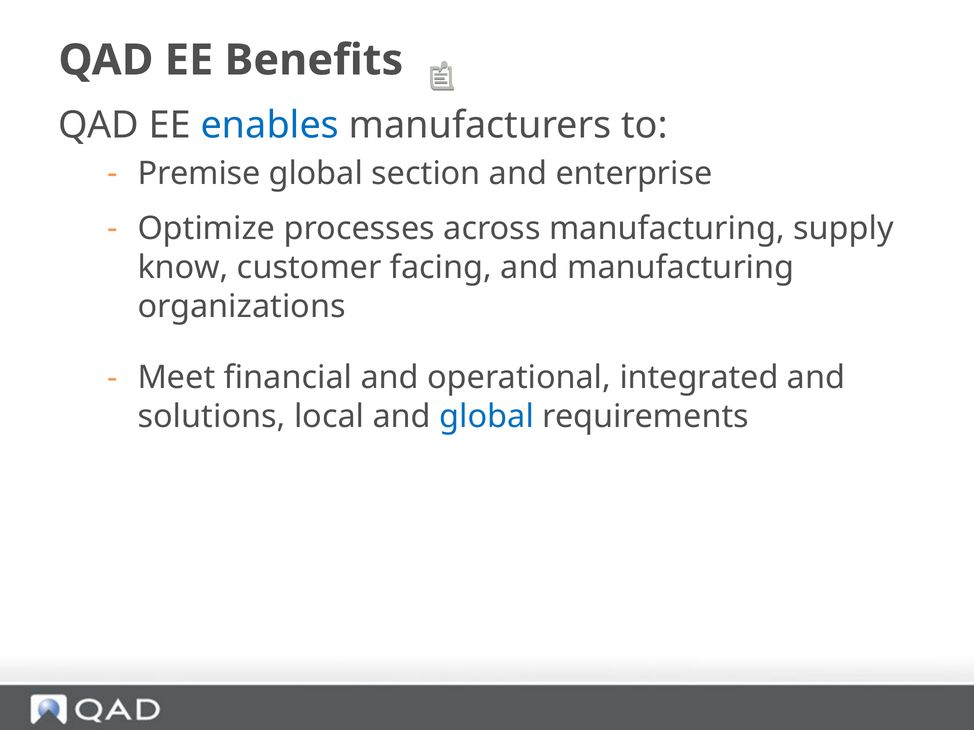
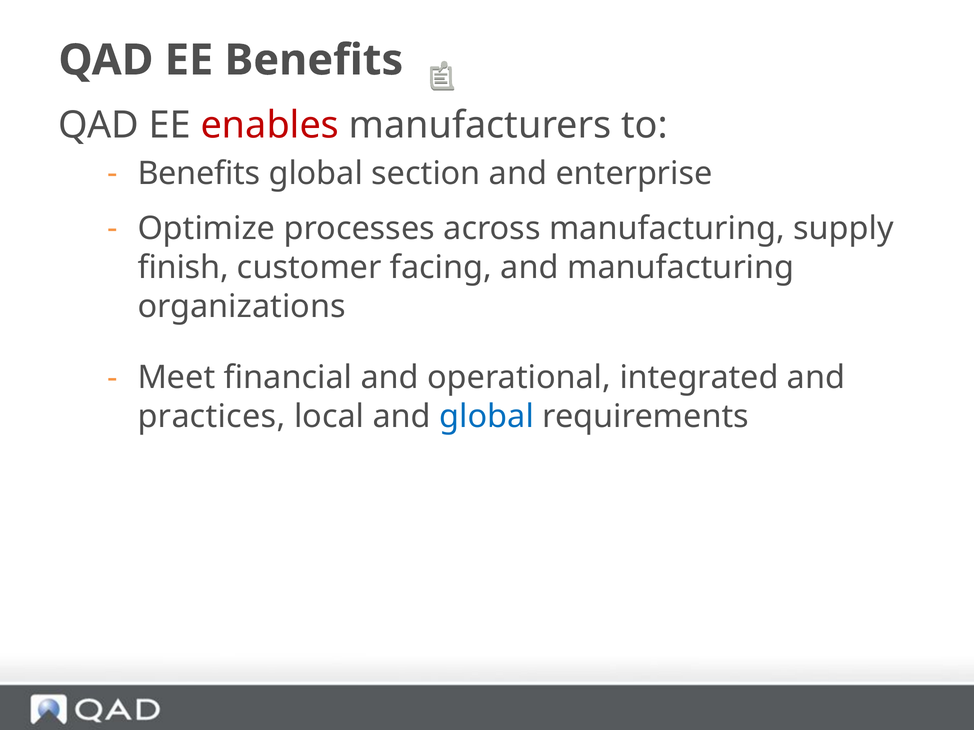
enables colour: blue -> red (270, 125)
Premise: Premise -> Benefits (199, 173)
know: know -> finish (183, 268)
solutions: solutions -> practices (212, 417)
